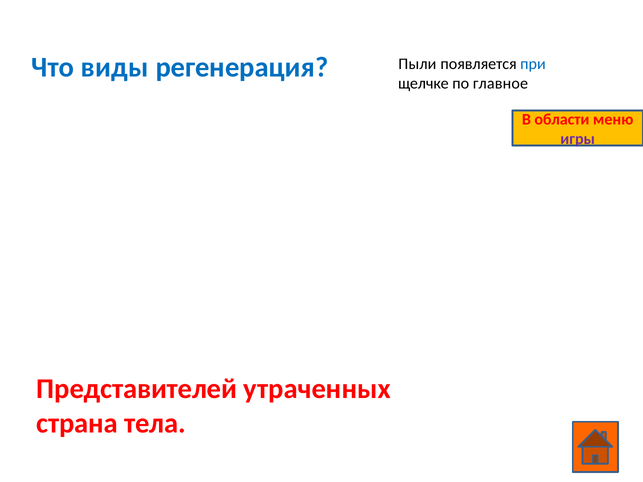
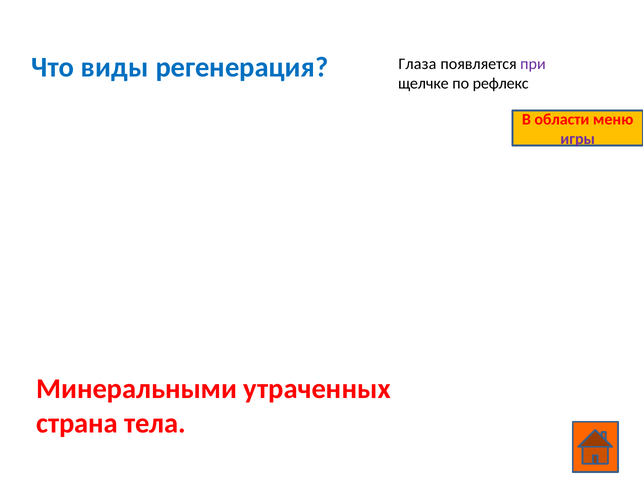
Пыли: Пыли -> Глаза (417, 64)
при colour: blue -> purple (533, 64)
главное: главное -> рефлекс (501, 83)
Представителей: Представителей -> Минеральными (137, 389)
